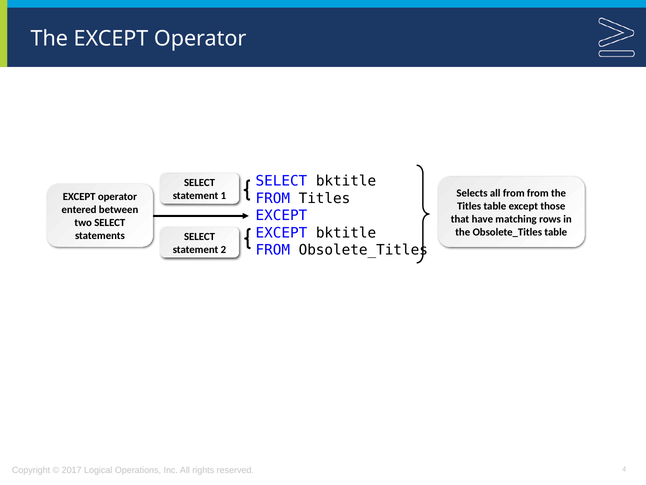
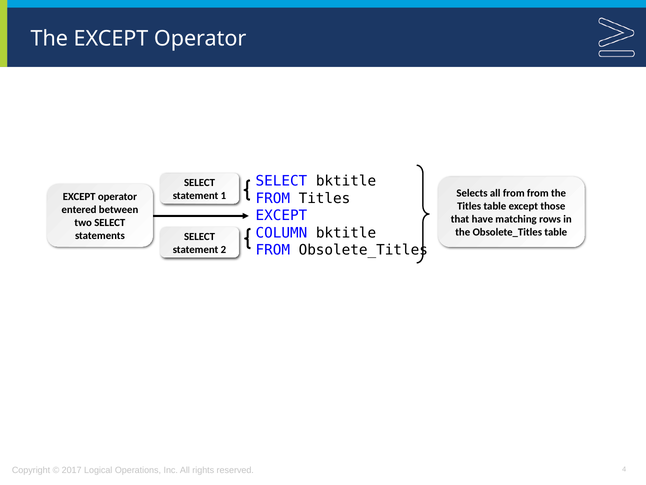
EXCEPT: EXCEPT -> COLUMN (281, 233)
